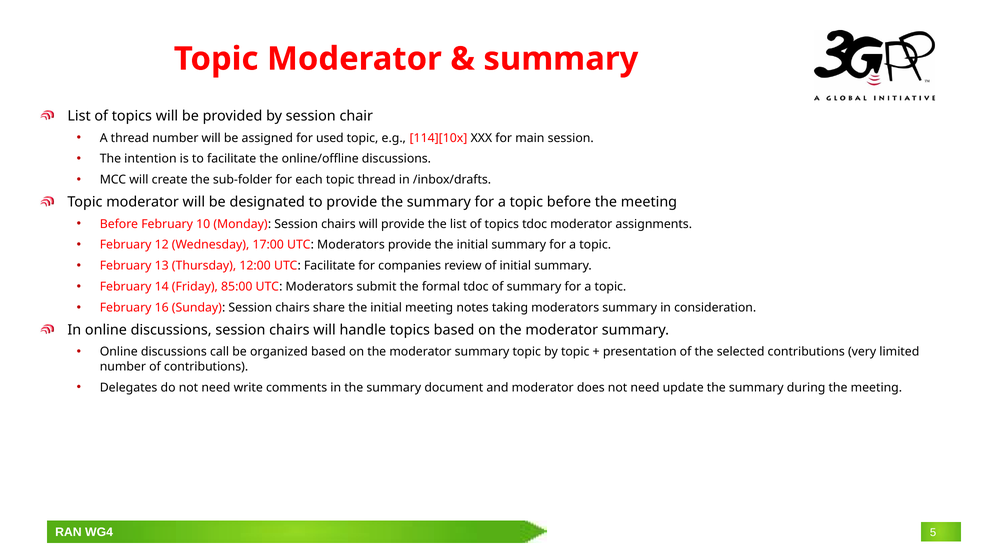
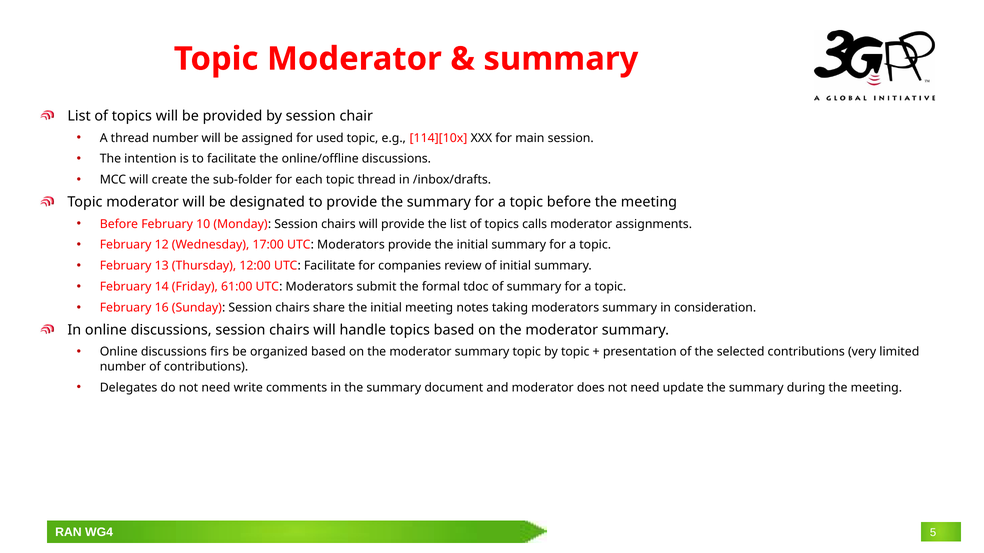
topics tdoc: tdoc -> calls (535, 224)
85:00: 85:00 -> 61:00 (237, 287)
call: call -> firs (220, 352)
